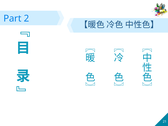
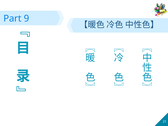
2: 2 -> 9 (27, 18)
